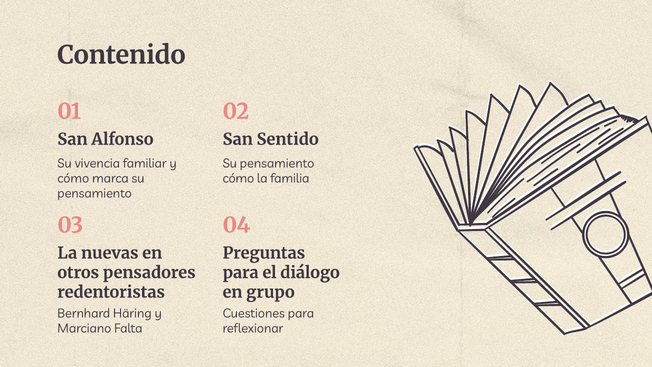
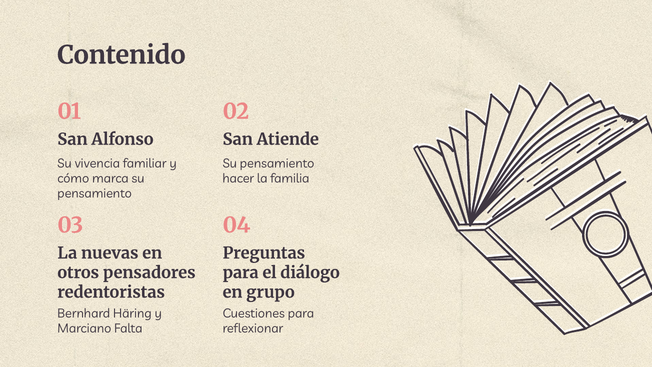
Sentido: Sentido -> Atiende (288, 139)
cómo: cómo -> hacer (238, 178)
